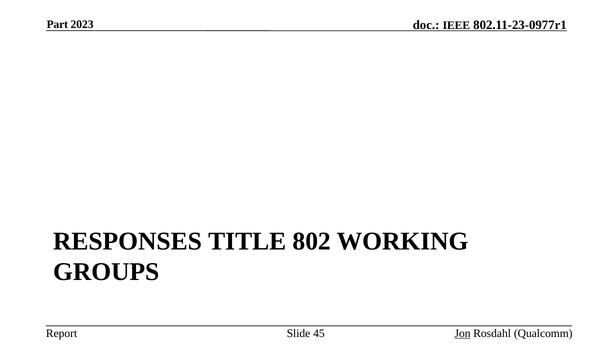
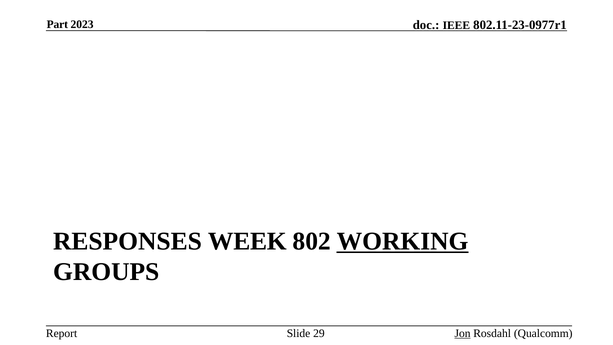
TITLE: TITLE -> WEEK (247, 241)
WORKING underline: none -> present (403, 241)
45: 45 -> 29 (319, 333)
